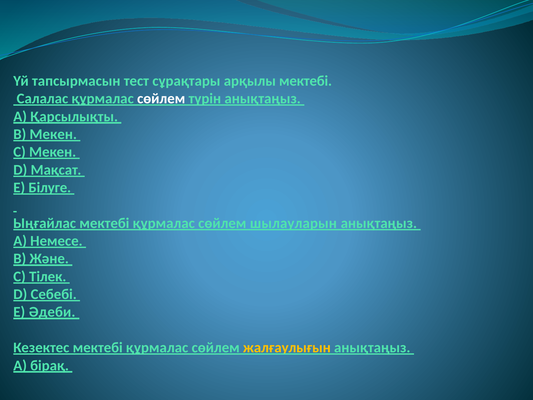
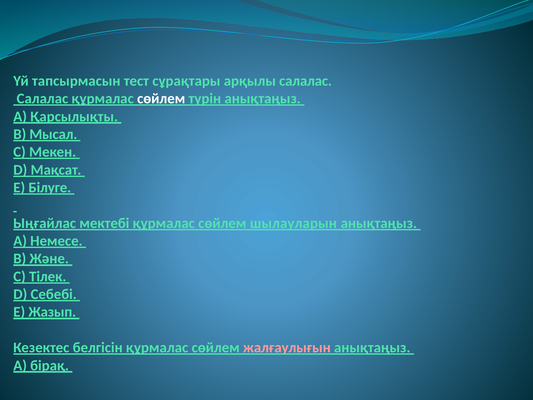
арқылы мектебі: мектебі -> салалас (305, 81)
В Мекен: Мекен -> Мысал (53, 134)
Әдеби: Әдеби -> Жазып (52, 312)
Кезектес мектебі: мектебі -> белгісін (98, 347)
жалғаулығын colour: yellow -> pink (287, 347)
